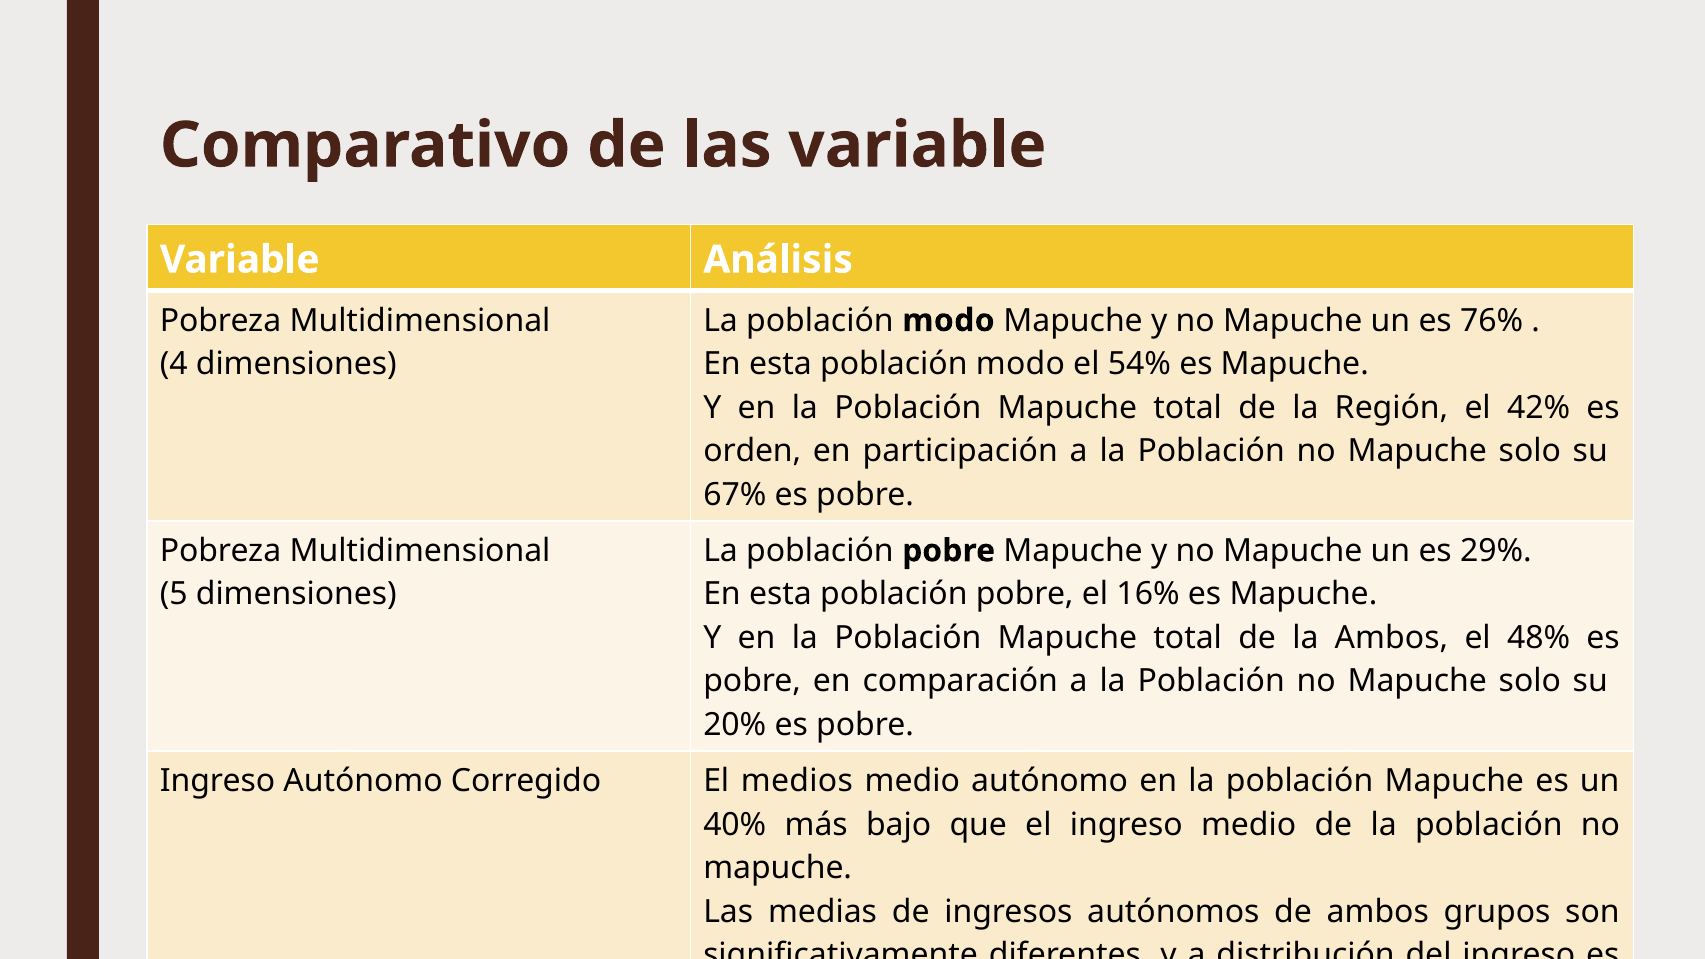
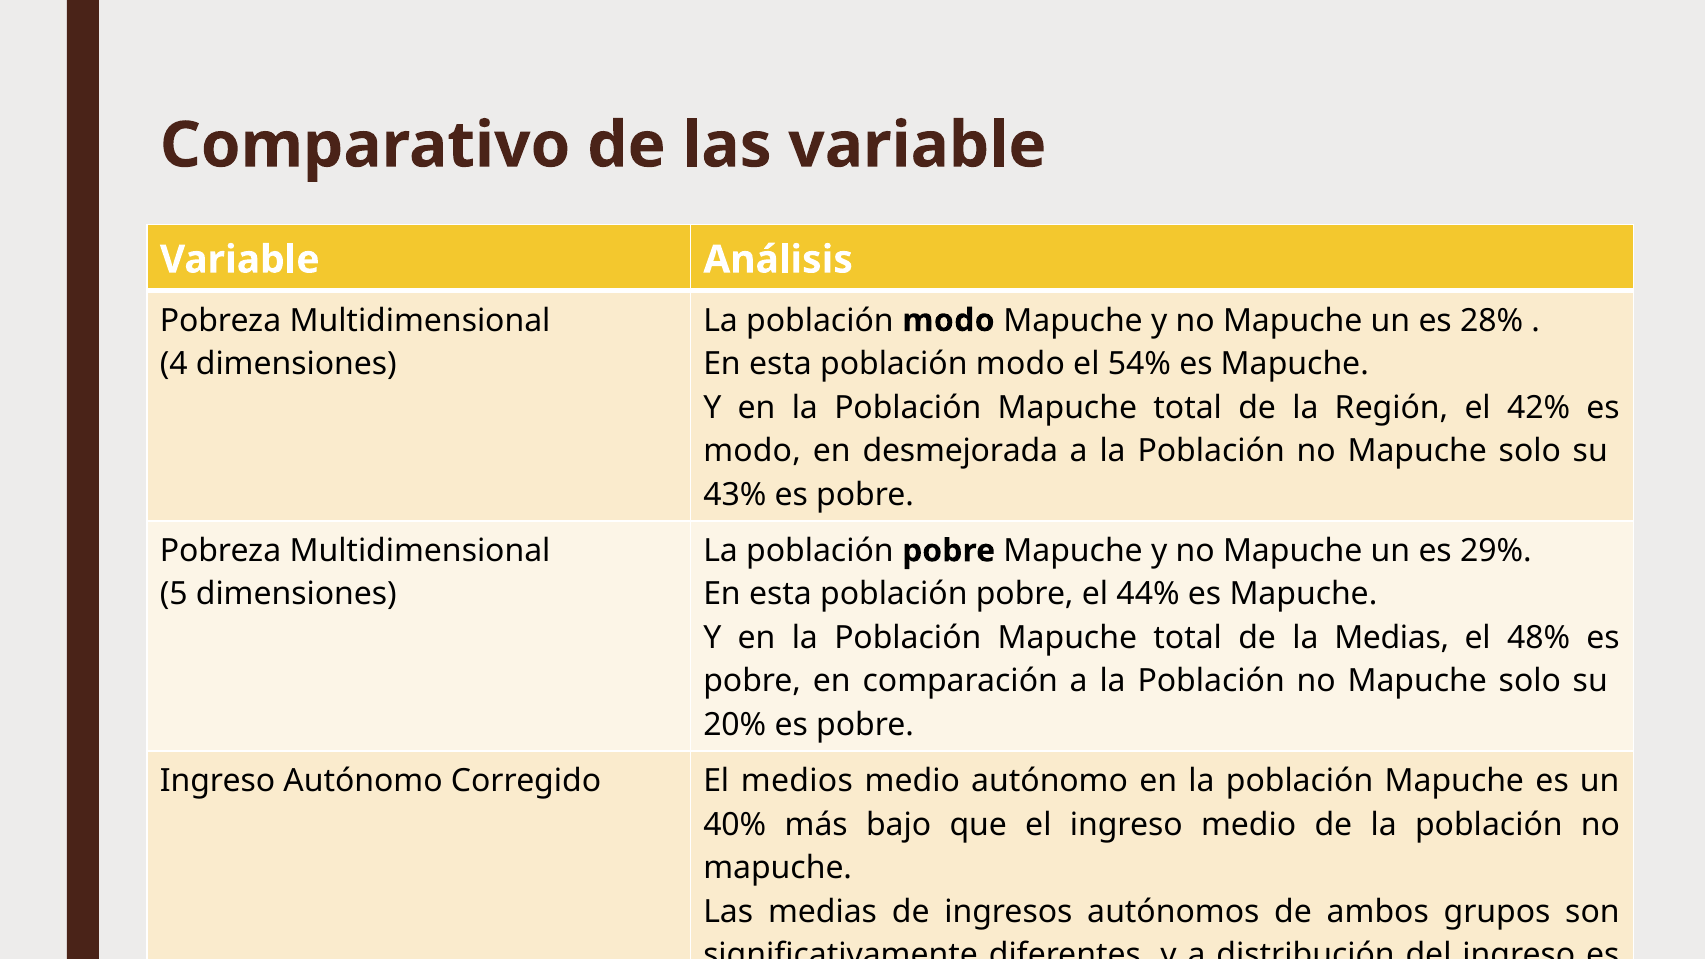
76%: 76% -> 28% (1492, 321)
orden: orden -> modo (752, 451)
participación: participación -> desmejorada (960, 451)
67%: 67% -> 43% (735, 495)
16%: 16% -> 44% (1148, 594)
la Ambos: Ambos -> Medias (1392, 638)
